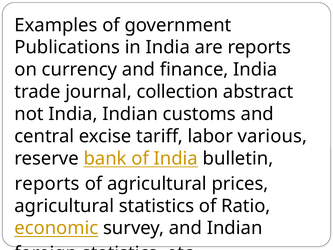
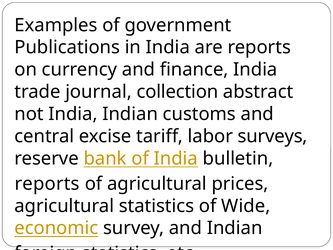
various: various -> surveys (273, 136)
Ratio: Ratio -> Wide (246, 206)
